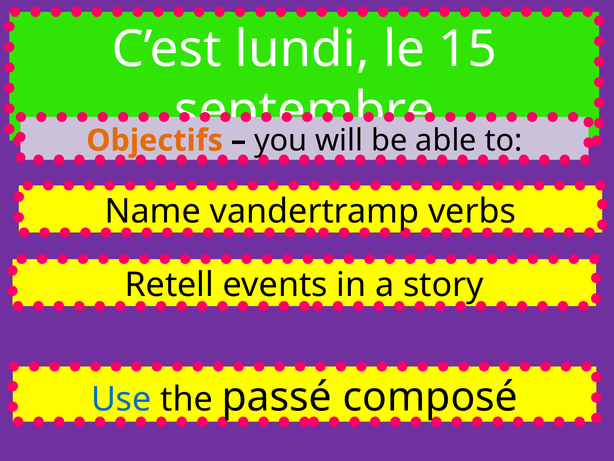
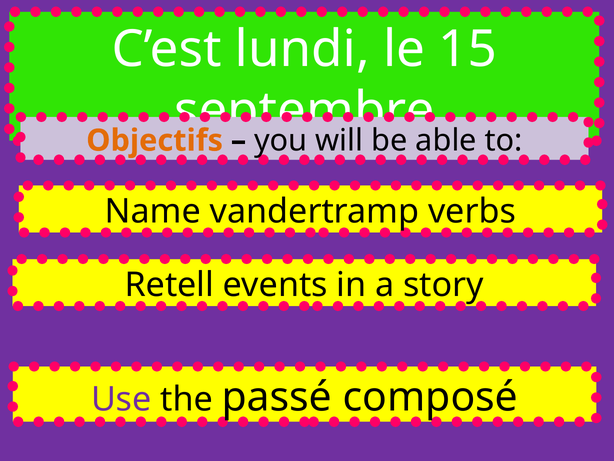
Use colour: blue -> purple (121, 399)
